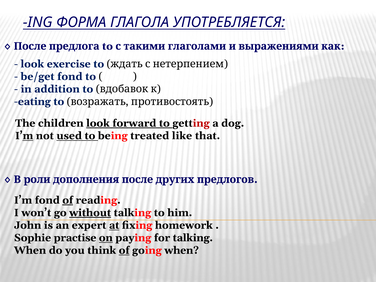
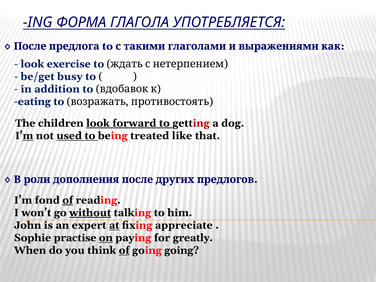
be/get fond: fond -> busy (70, 77)
homework: homework -> appreciate (184, 225)
for talking: talking -> greatly (193, 238)
going when: when -> going (182, 250)
